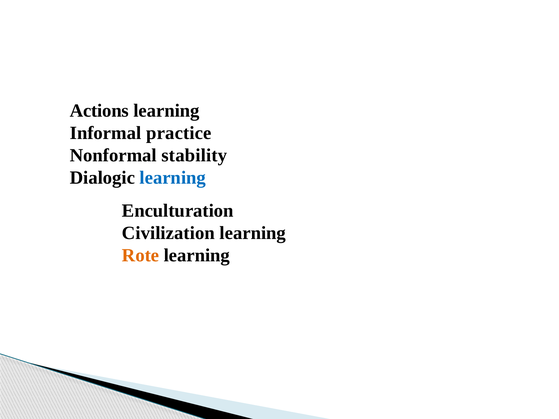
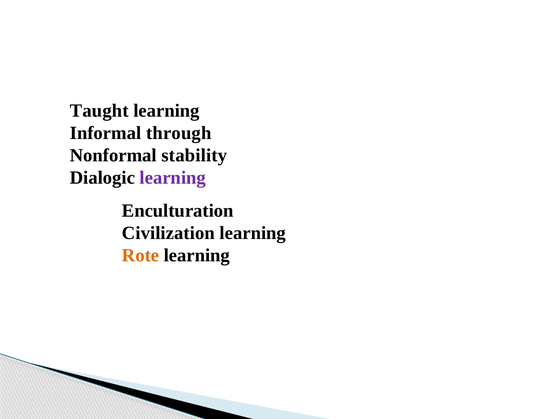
Actions: Actions -> Taught (99, 111)
practice: practice -> through (179, 133)
learning colour: blue -> purple (173, 178)
